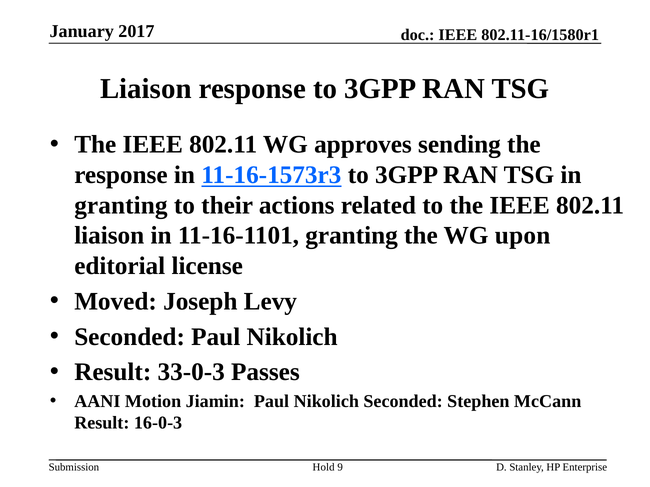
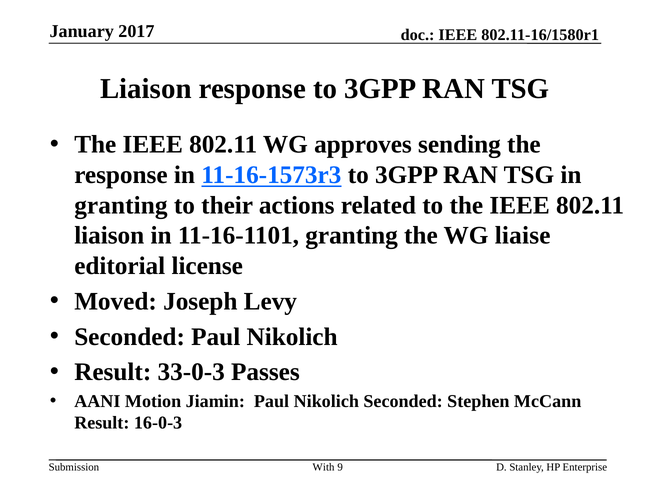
upon: upon -> liaise (523, 236)
Hold: Hold -> With (324, 468)
